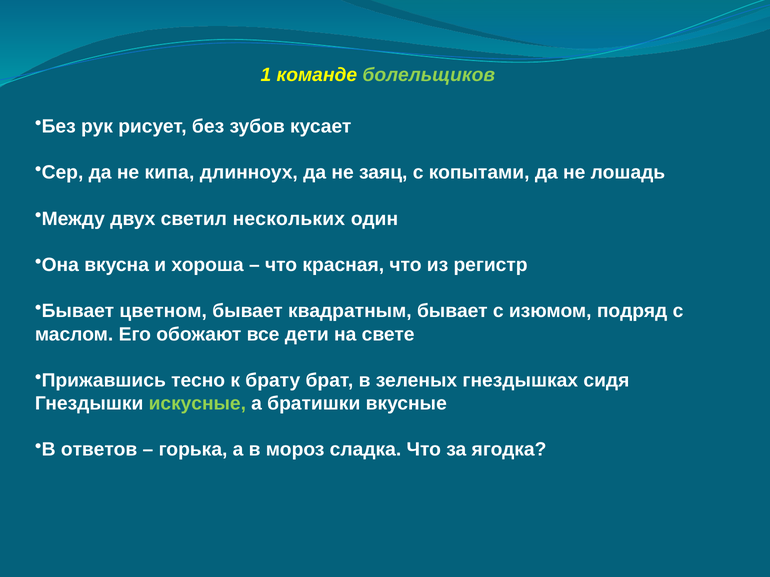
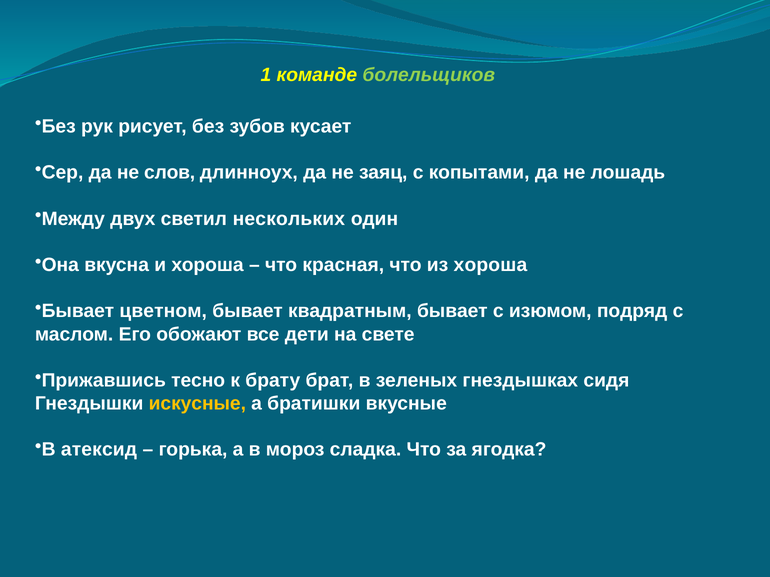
кипа: кипа -> слов (170, 173)
из регистр: регистр -> хороша (490, 265)
искусные colour: light green -> yellow (197, 404)
ответов: ответов -> атексид (99, 450)
